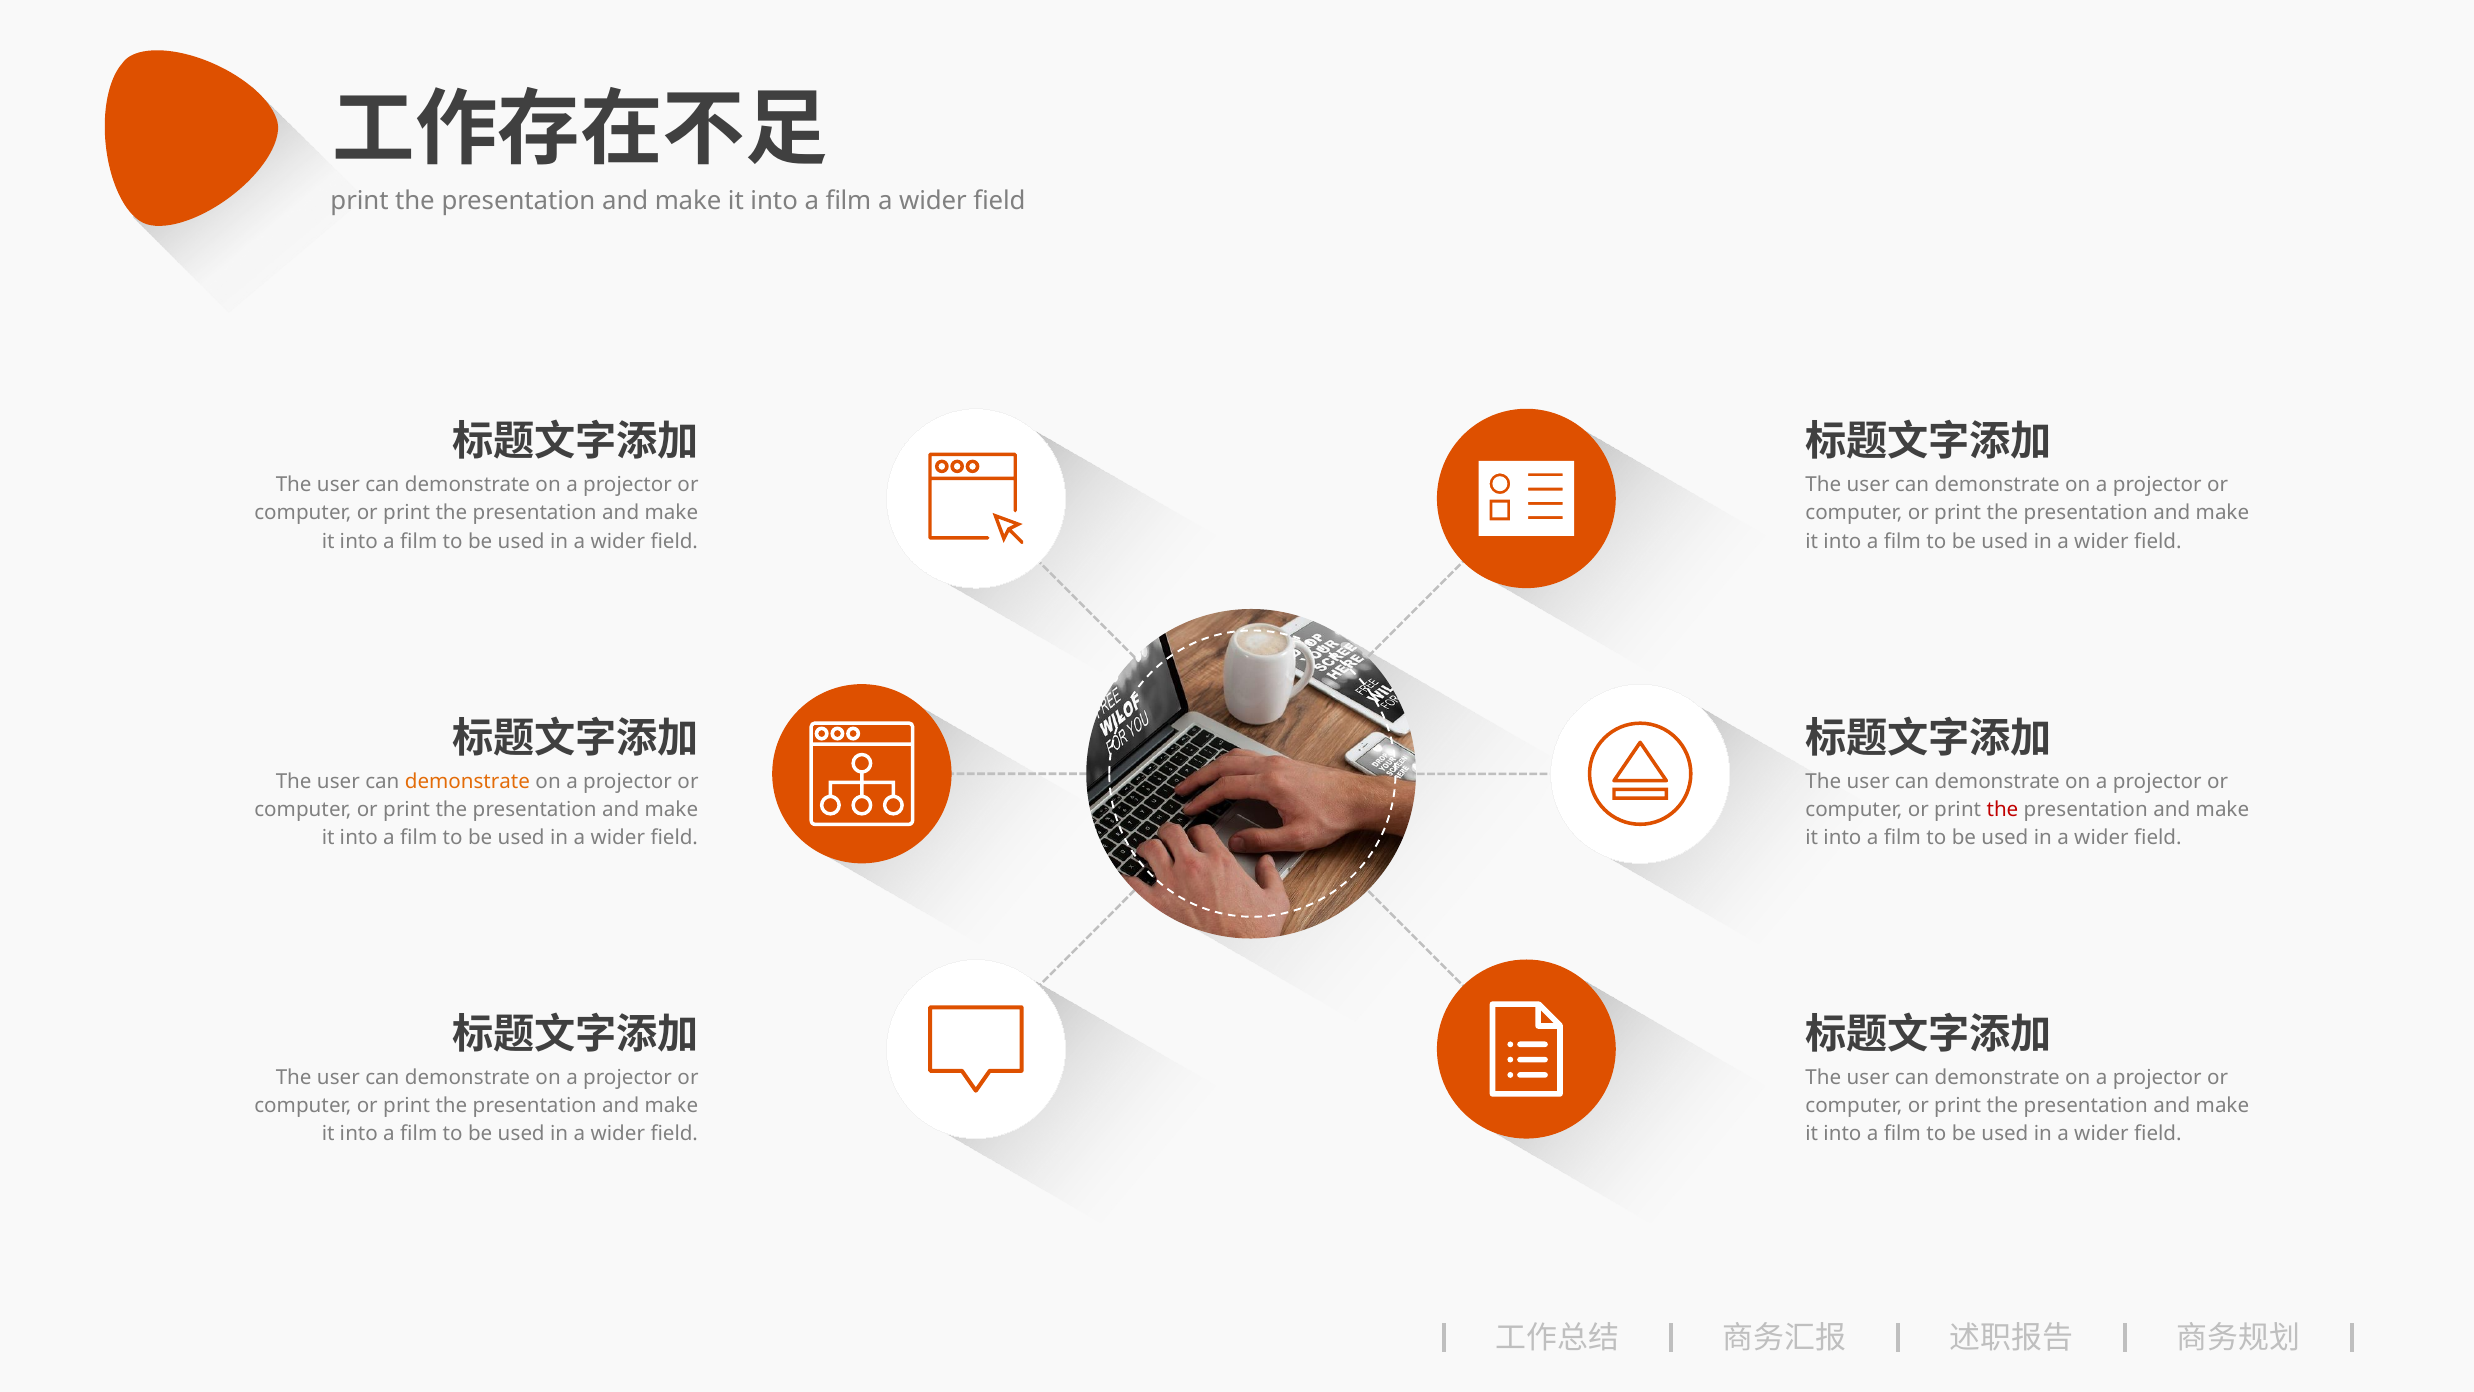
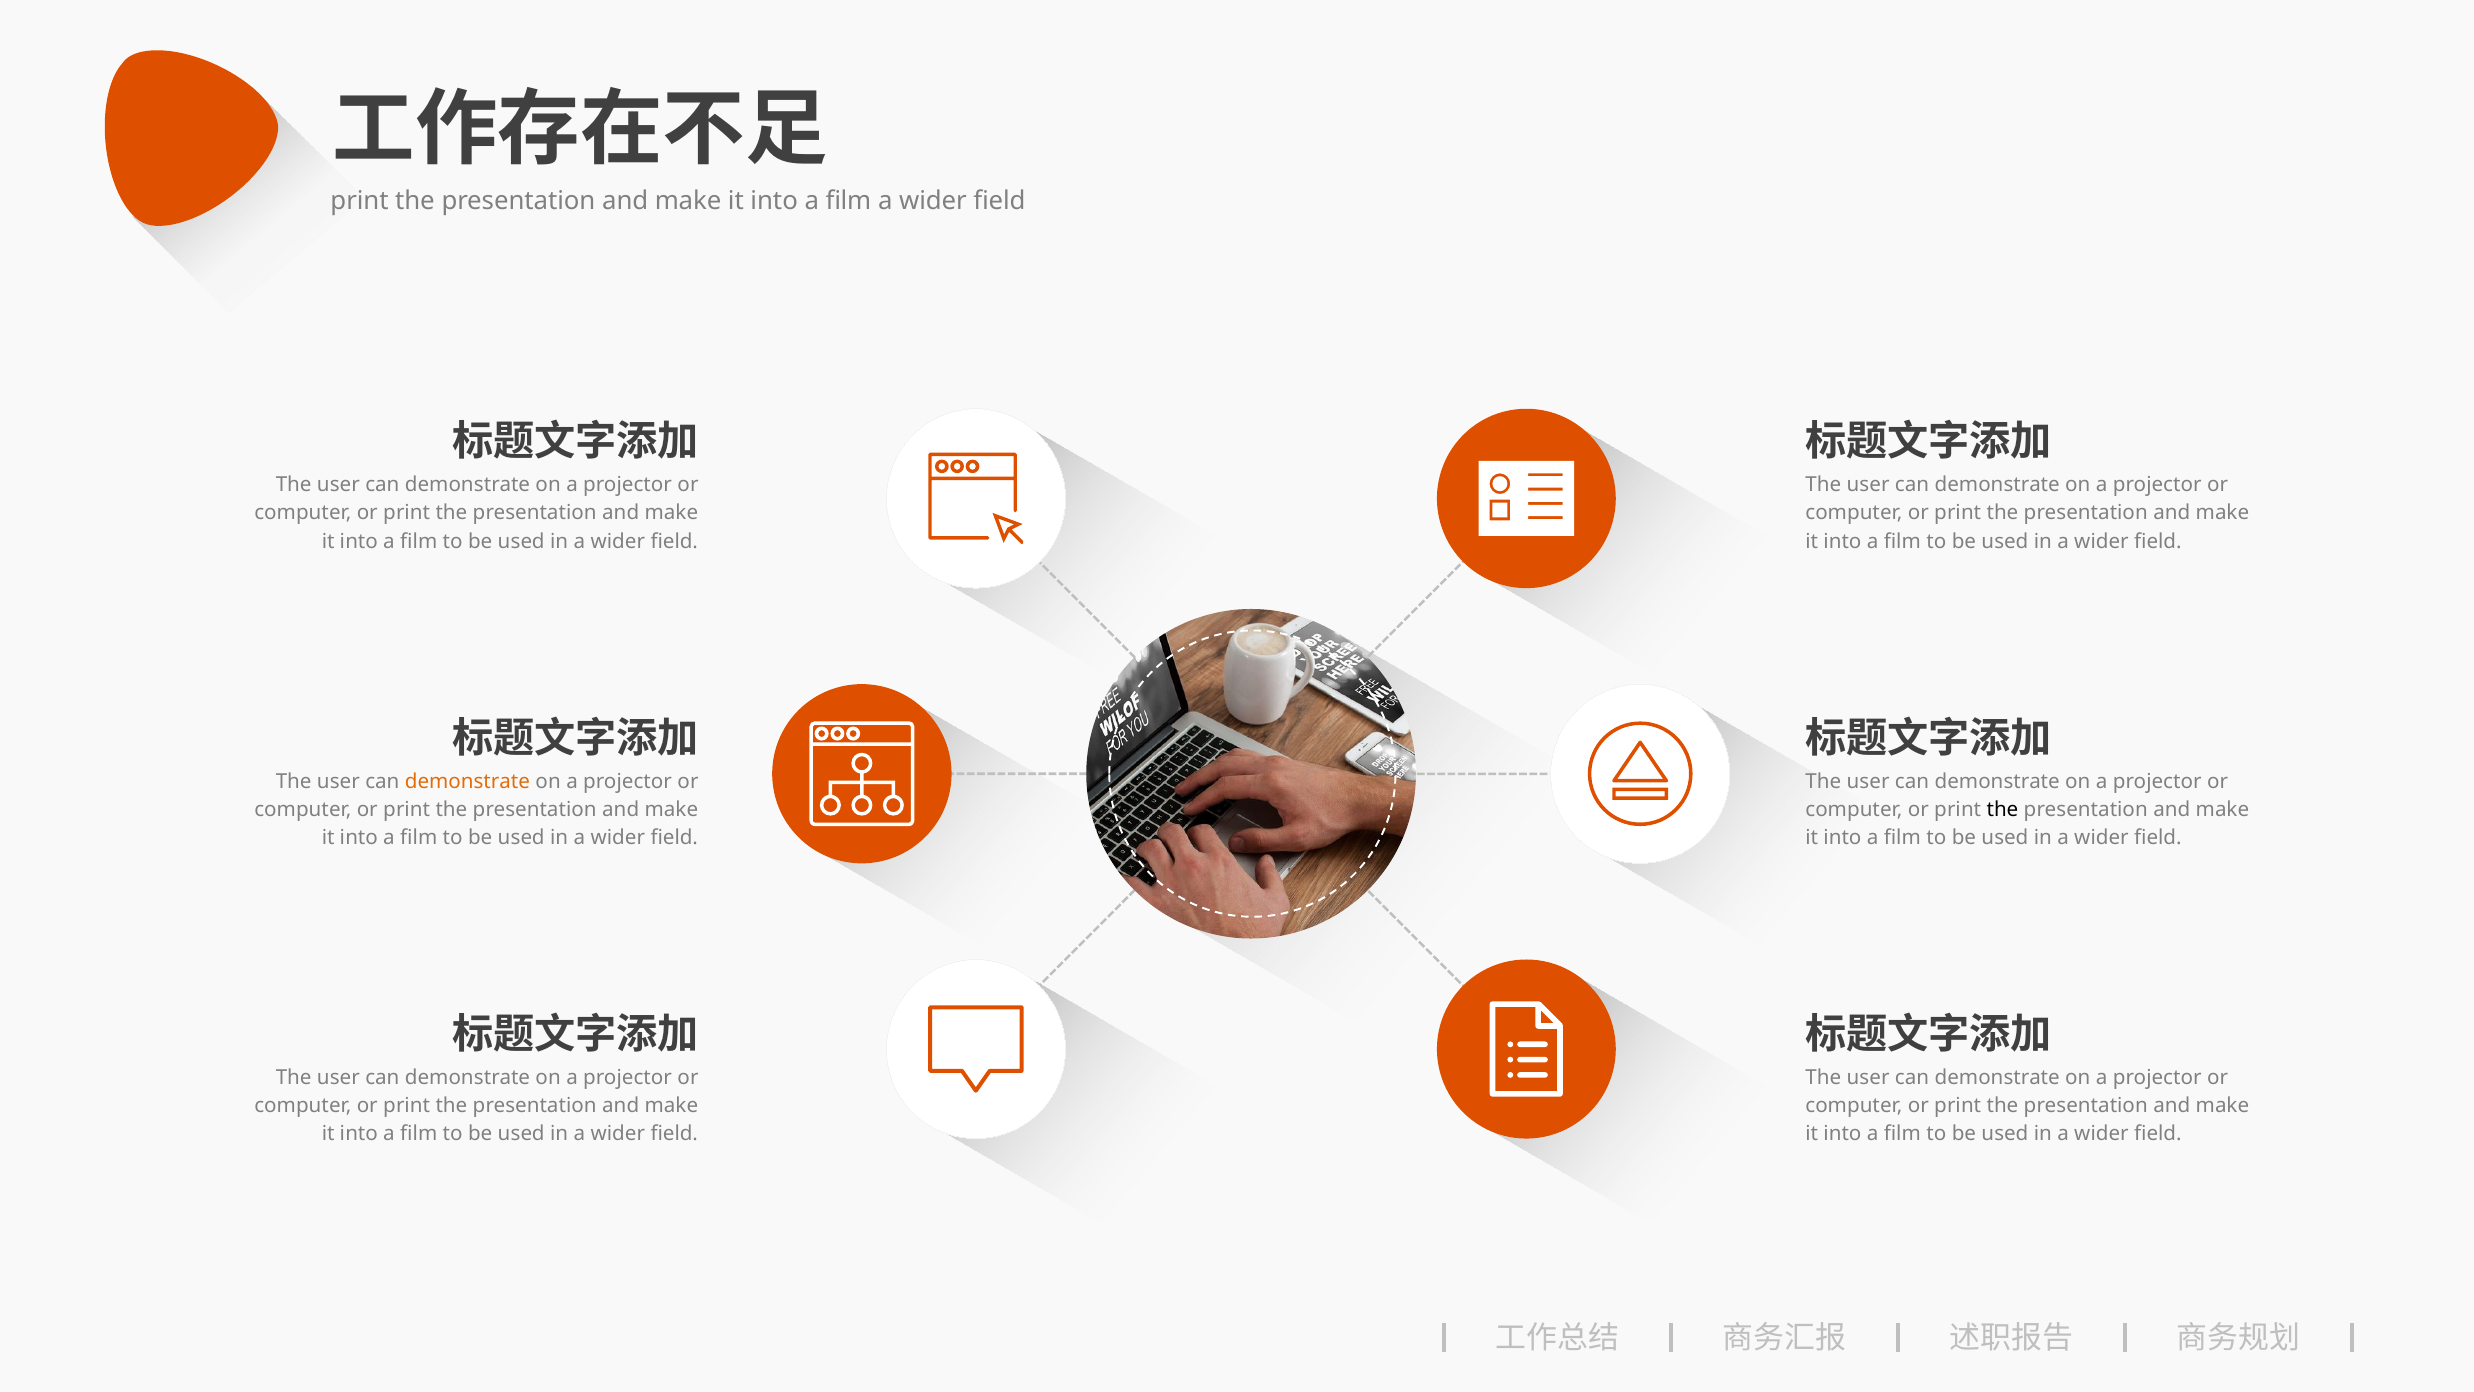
the colour: red -> black (2002, 809)
